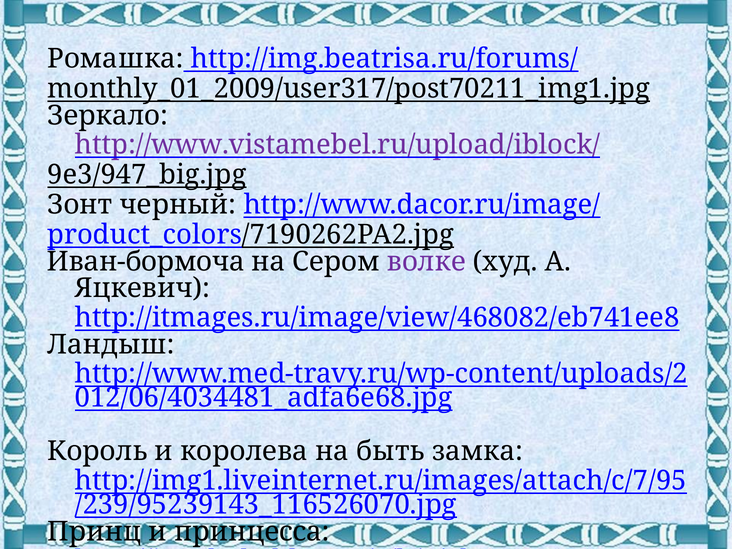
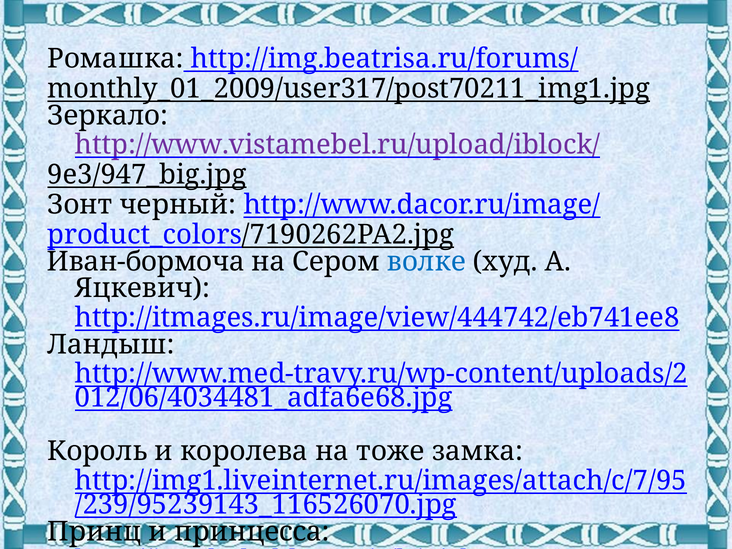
волке colour: purple -> blue (426, 262)
http://itmages.ru/image/view/468082/eb741ee8: http://itmages.ru/image/view/468082/eb741ee8 -> http://itmages.ru/image/view/444742/eb741ee8 (377, 318)
быть: быть -> тоже (390, 451)
